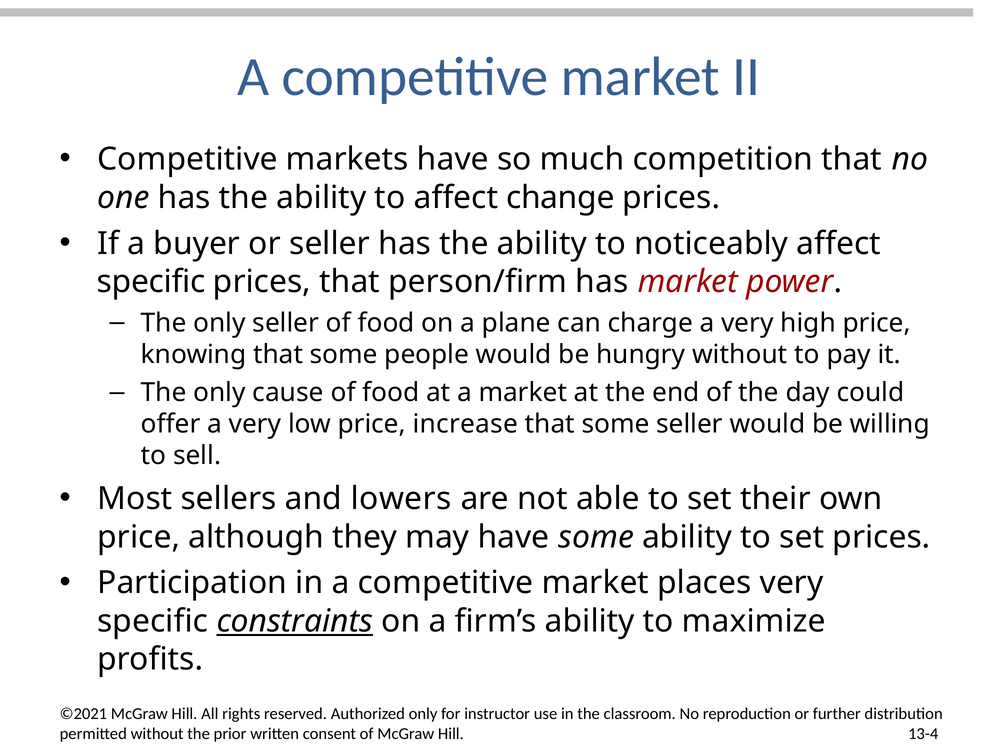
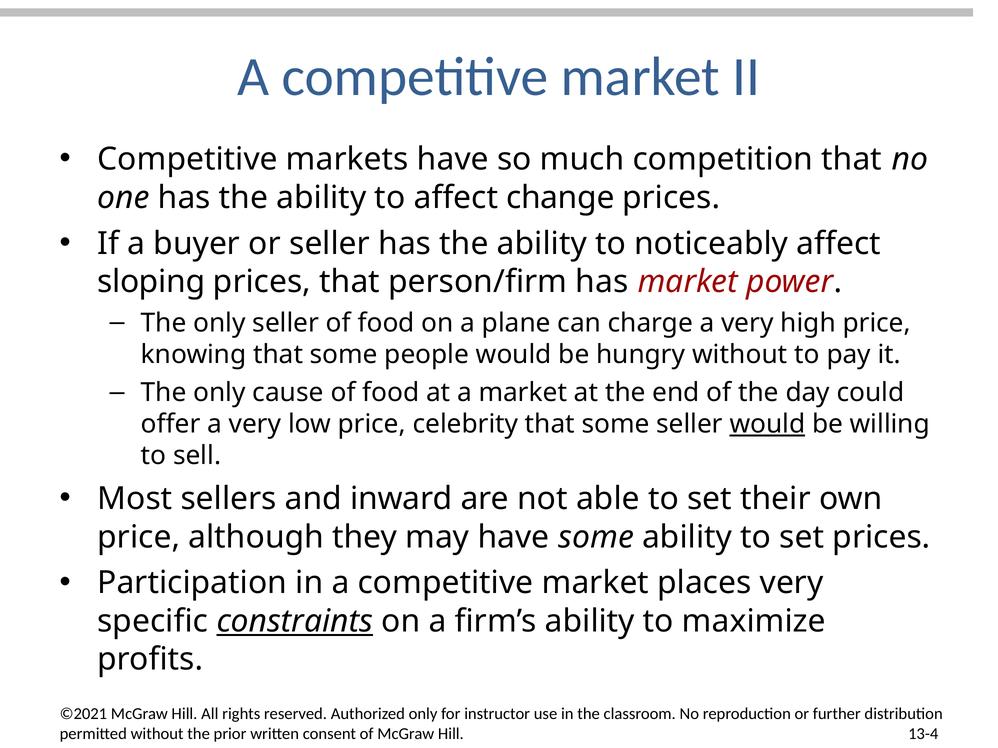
specific: specific -> sloping (151, 282)
increase: increase -> celebrity (465, 424)
would underline: none -> present (767, 424)
lowers: lowers -> inward (401, 499)
